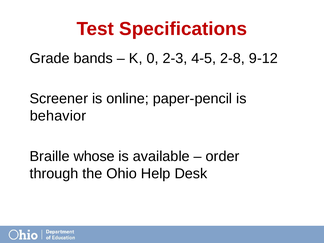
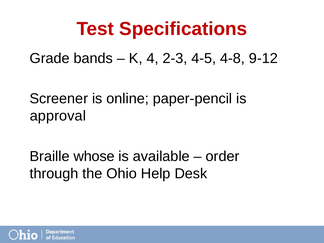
0: 0 -> 4 (153, 58)
2-8: 2-8 -> 4-8 (233, 58)
behavior: behavior -> approval (58, 116)
